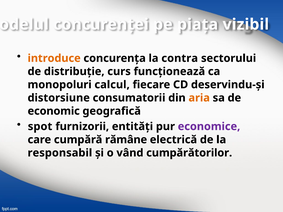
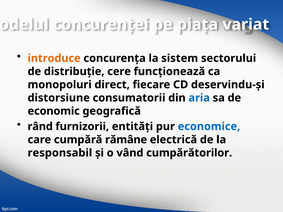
vizibil: vizibil -> variat (246, 24)
contra: contra -> sistem (180, 58)
curs: curs -> cere (119, 72)
calcul: calcul -> direct (112, 85)
aria colour: orange -> blue (199, 98)
spot: spot -> rând (40, 127)
economice colour: purple -> blue (209, 127)
